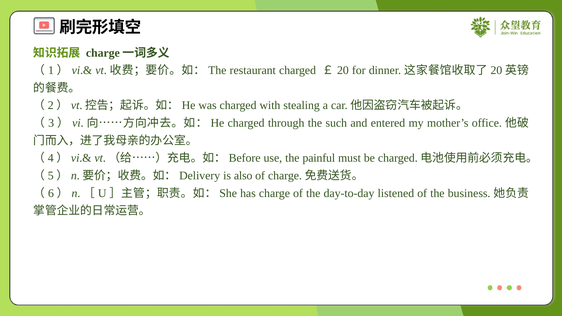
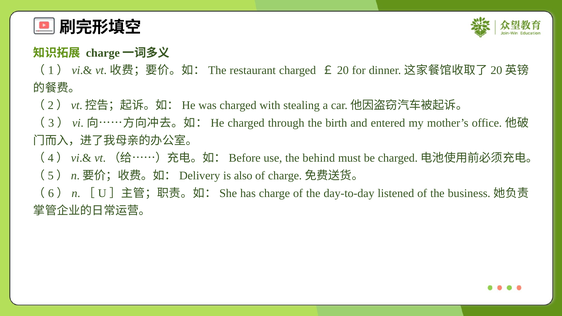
such: such -> birth (336, 123)
painful: painful -> behind (319, 158)
